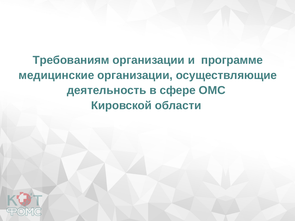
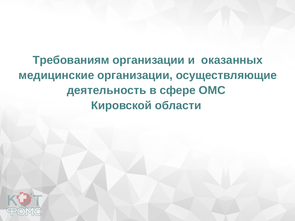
программе: программе -> оказанных (232, 60)
